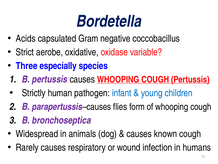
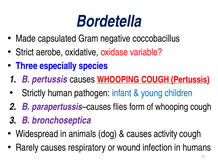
Acids: Acids -> Made (26, 38)
known: known -> activity (166, 134)
